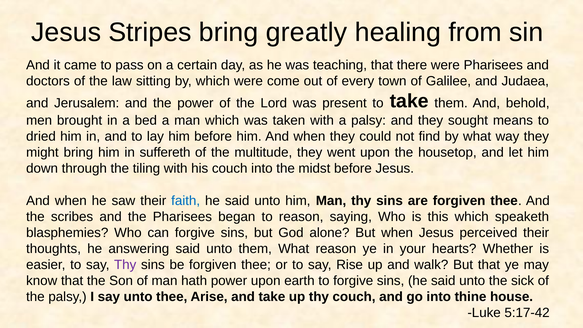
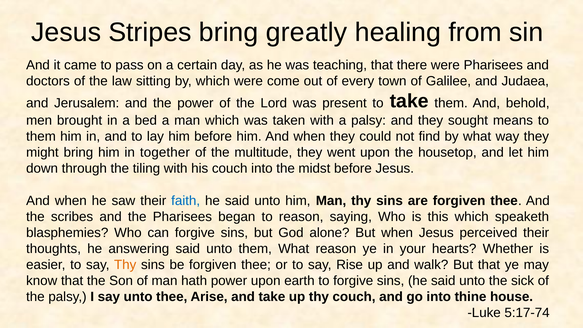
dried: dried -> them (41, 136)
suffereth: suffereth -> together (165, 153)
Thy colour: purple -> orange (125, 265)
5:17-42: 5:17-42 -> 5:17-74 (527, 313)
